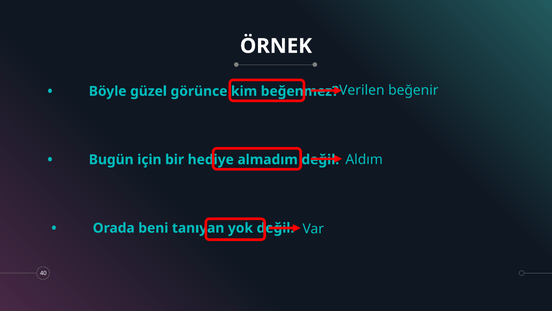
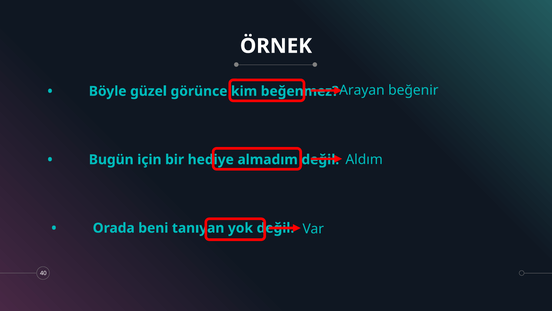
Verilen: Verilen -> Arayan (362, 90)
